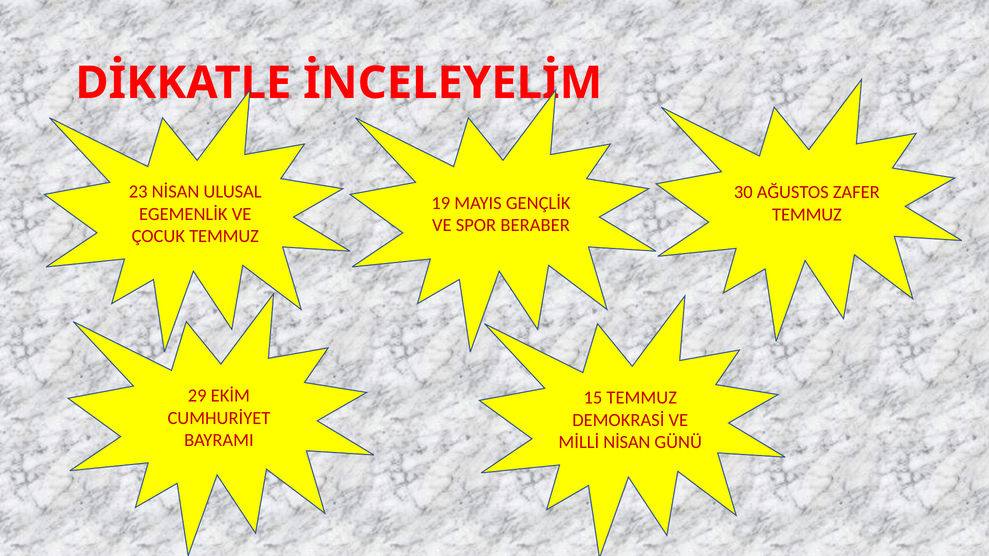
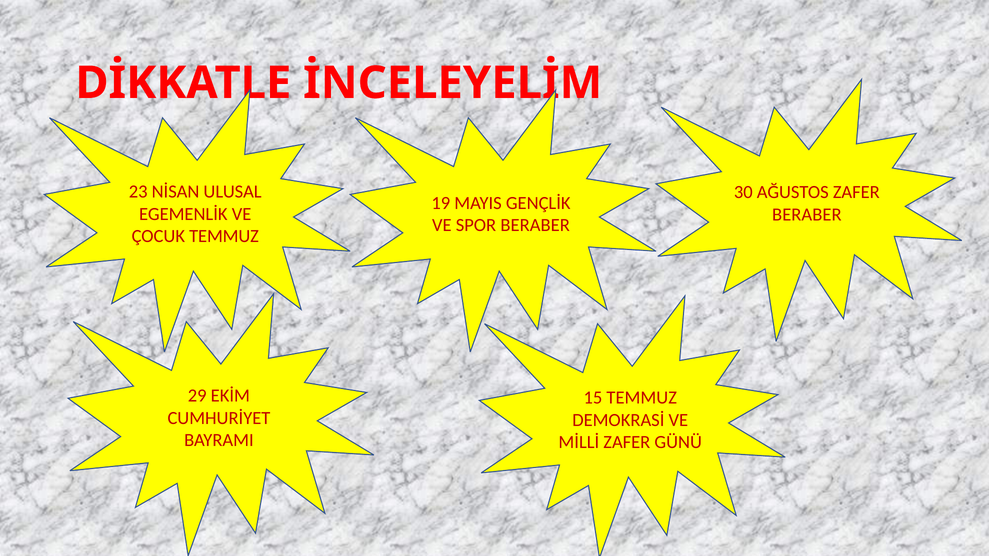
TEMMUZ: TEMMUZ -> BERABER (807, 215)
MİLLİ NİSAN: NİSAN -> ZAFER (627, 443)
